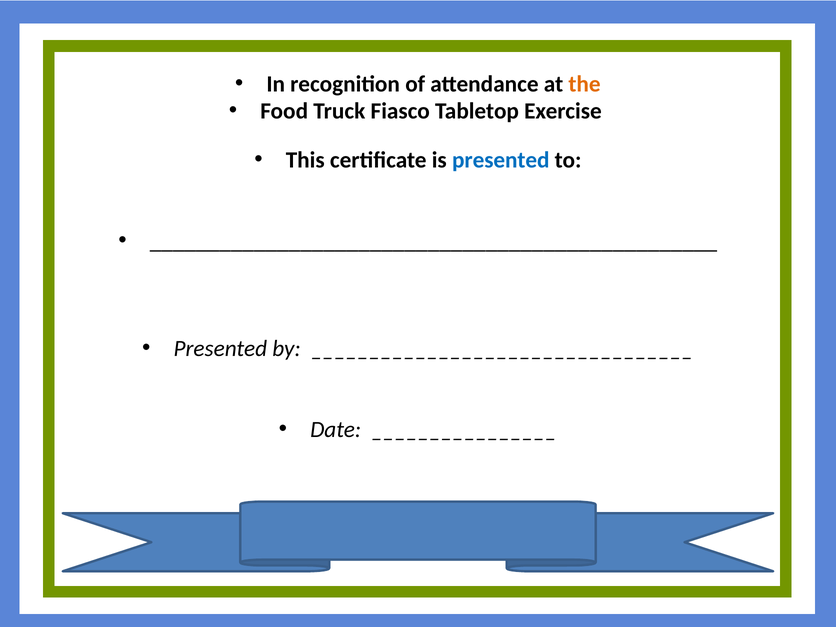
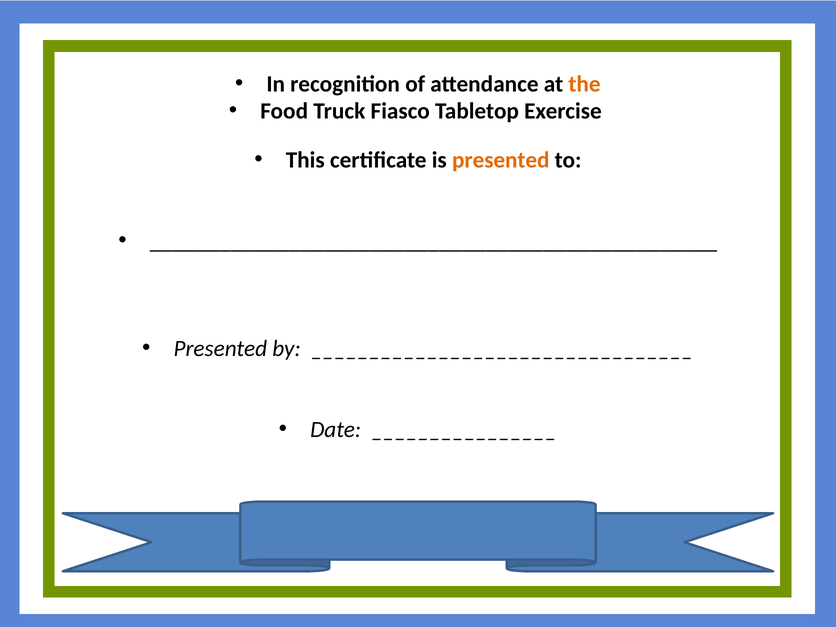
presented colour: blue -> orange (501, 160)
